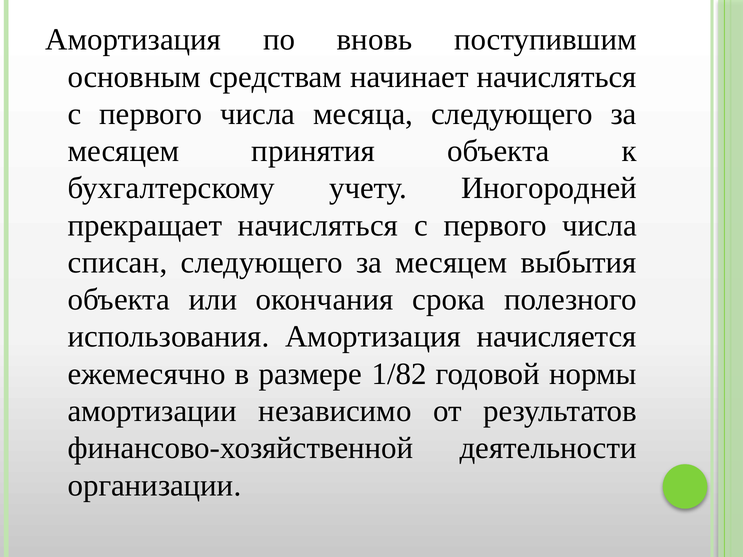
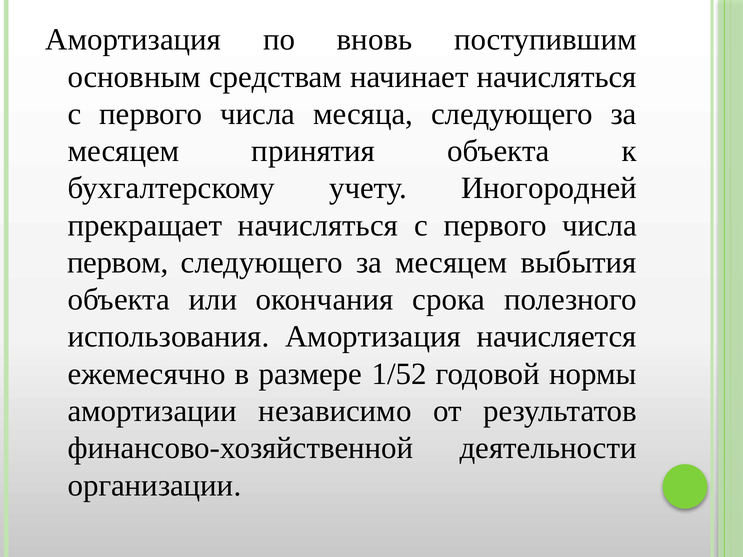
списан: списан -> первом (118, 263)
1/82: 1/82 -> 1/52 (399, 374)
